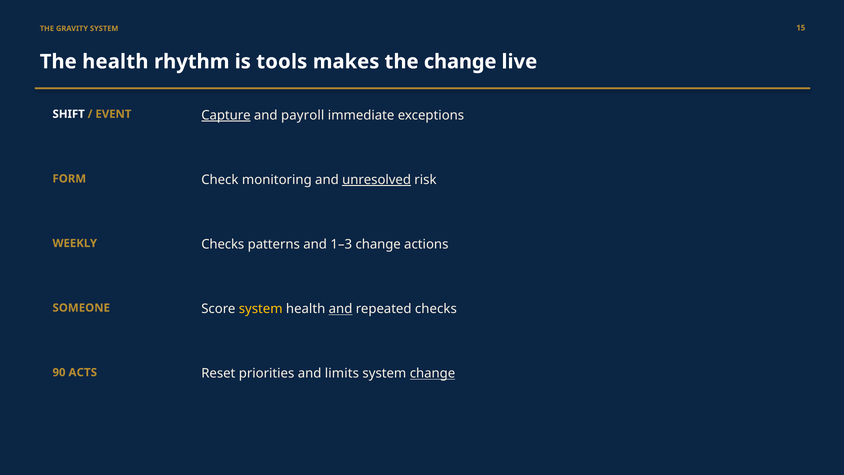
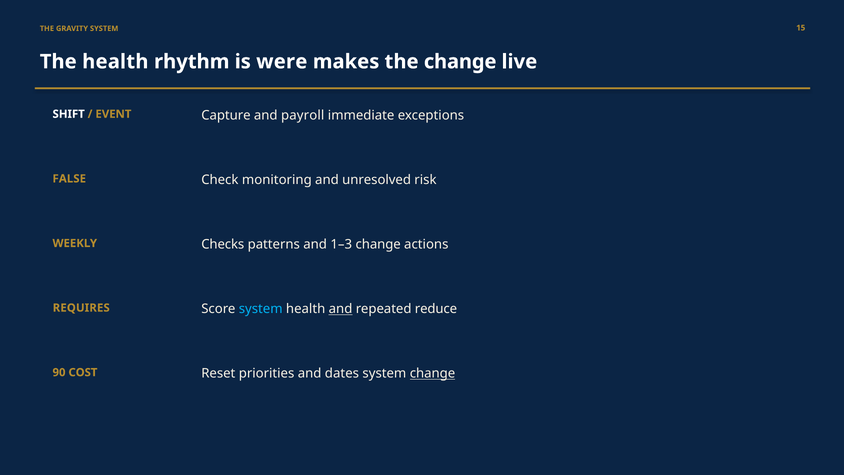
tools: tools -> were (282, 62)
Capture underline: present -> none (226, 115)
FORM: FORM -> FALSE (69, 179)
unresolved underline: present -> none (377, 180)
SOMEONE: SOMEONE -> REQUIRES (81, 308)
system colour: yellow -> light blue (261, 309)
repeated checks: checks -> reduce (436, 309)
ACTS: ACTS -> COST (83, 372)
limits: limits -> dates (342, 373)
